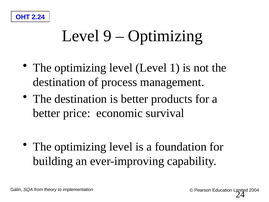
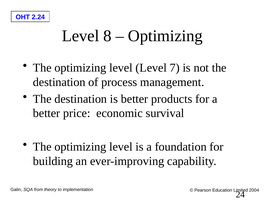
9: 9 -> 8 (107, 36)
1: 1 -> 7 (175, 68)
